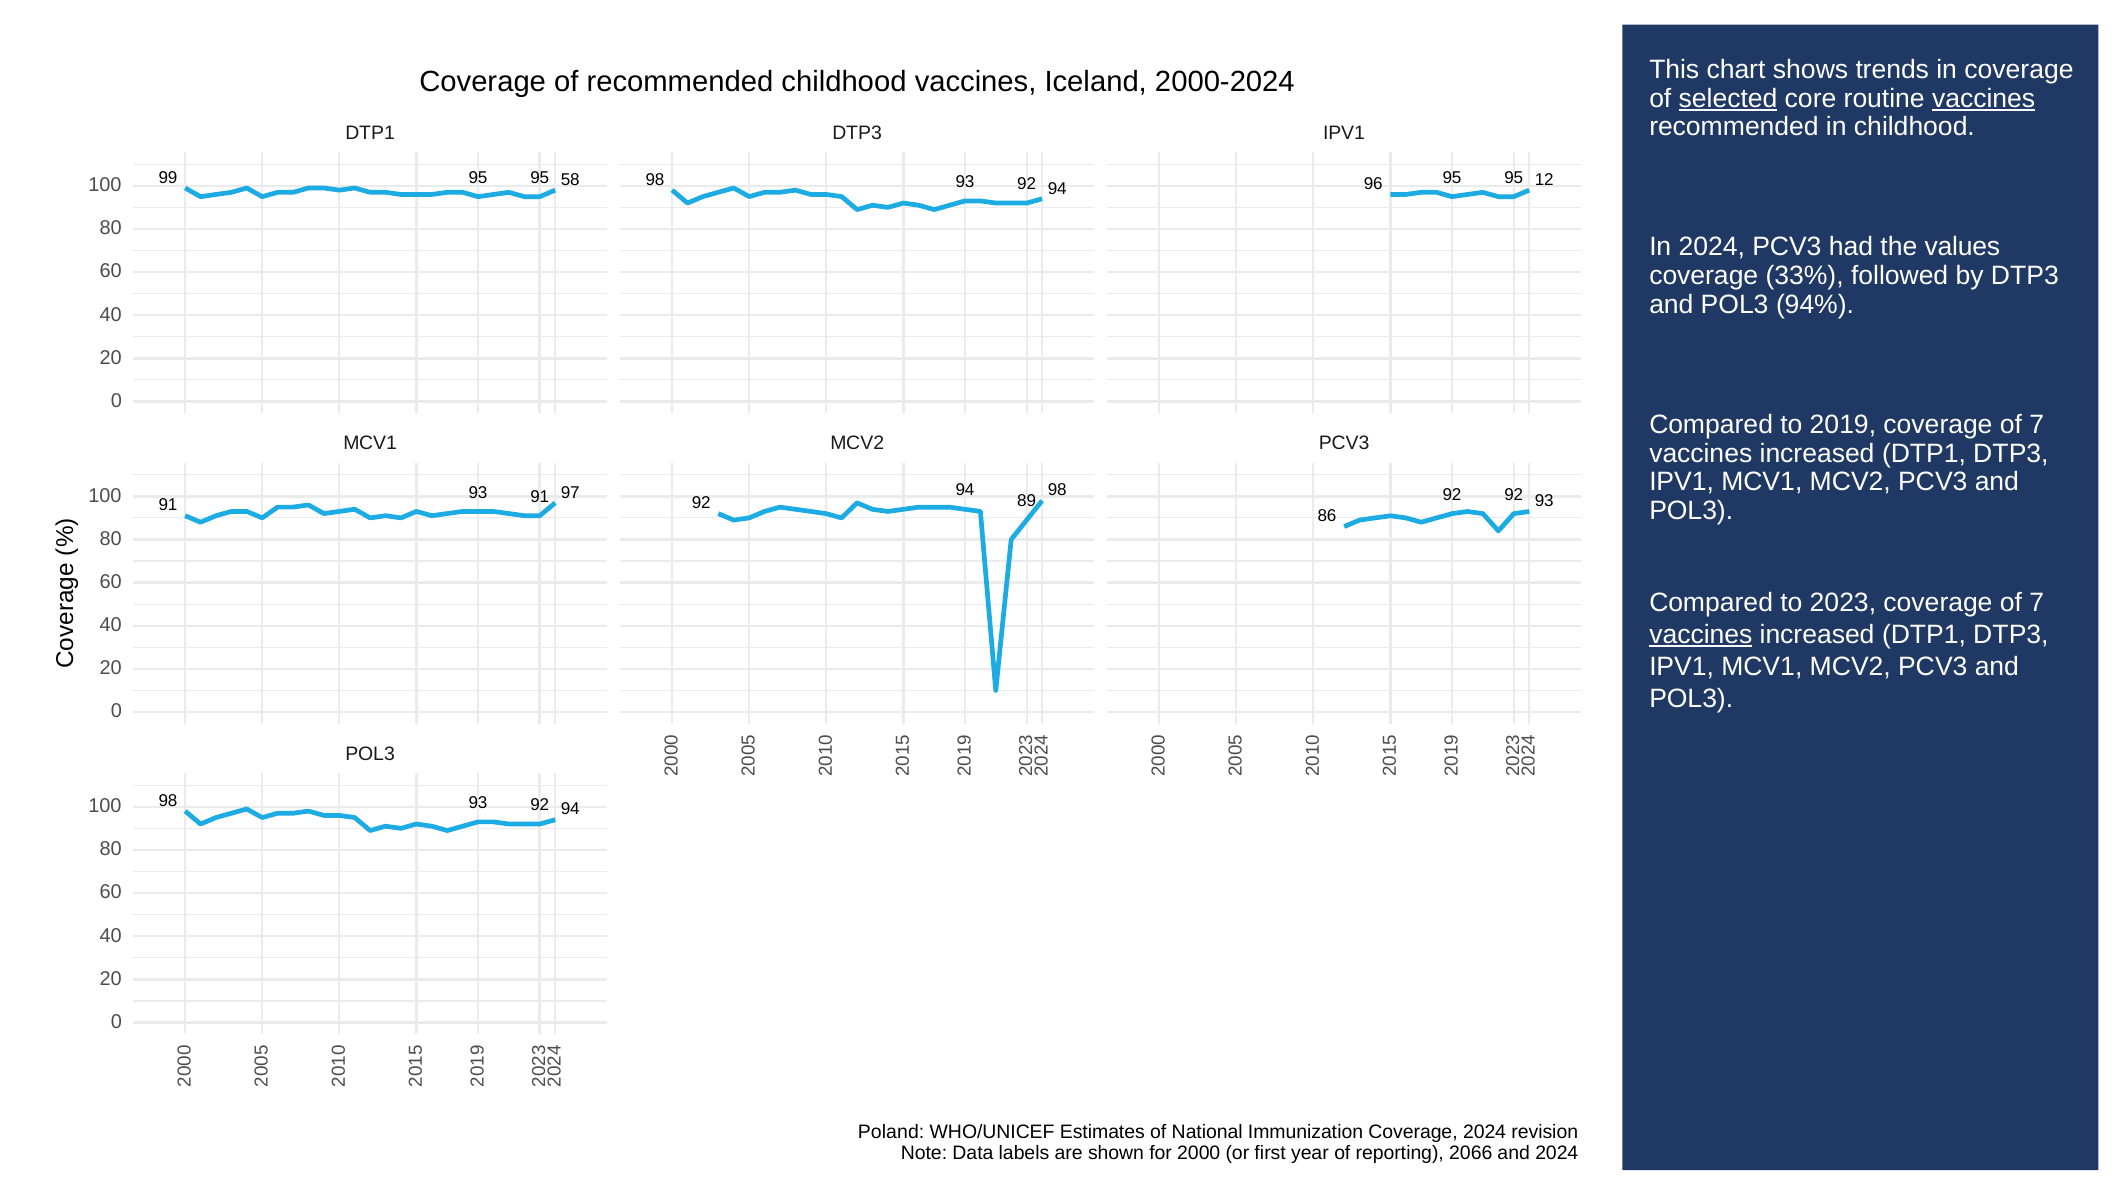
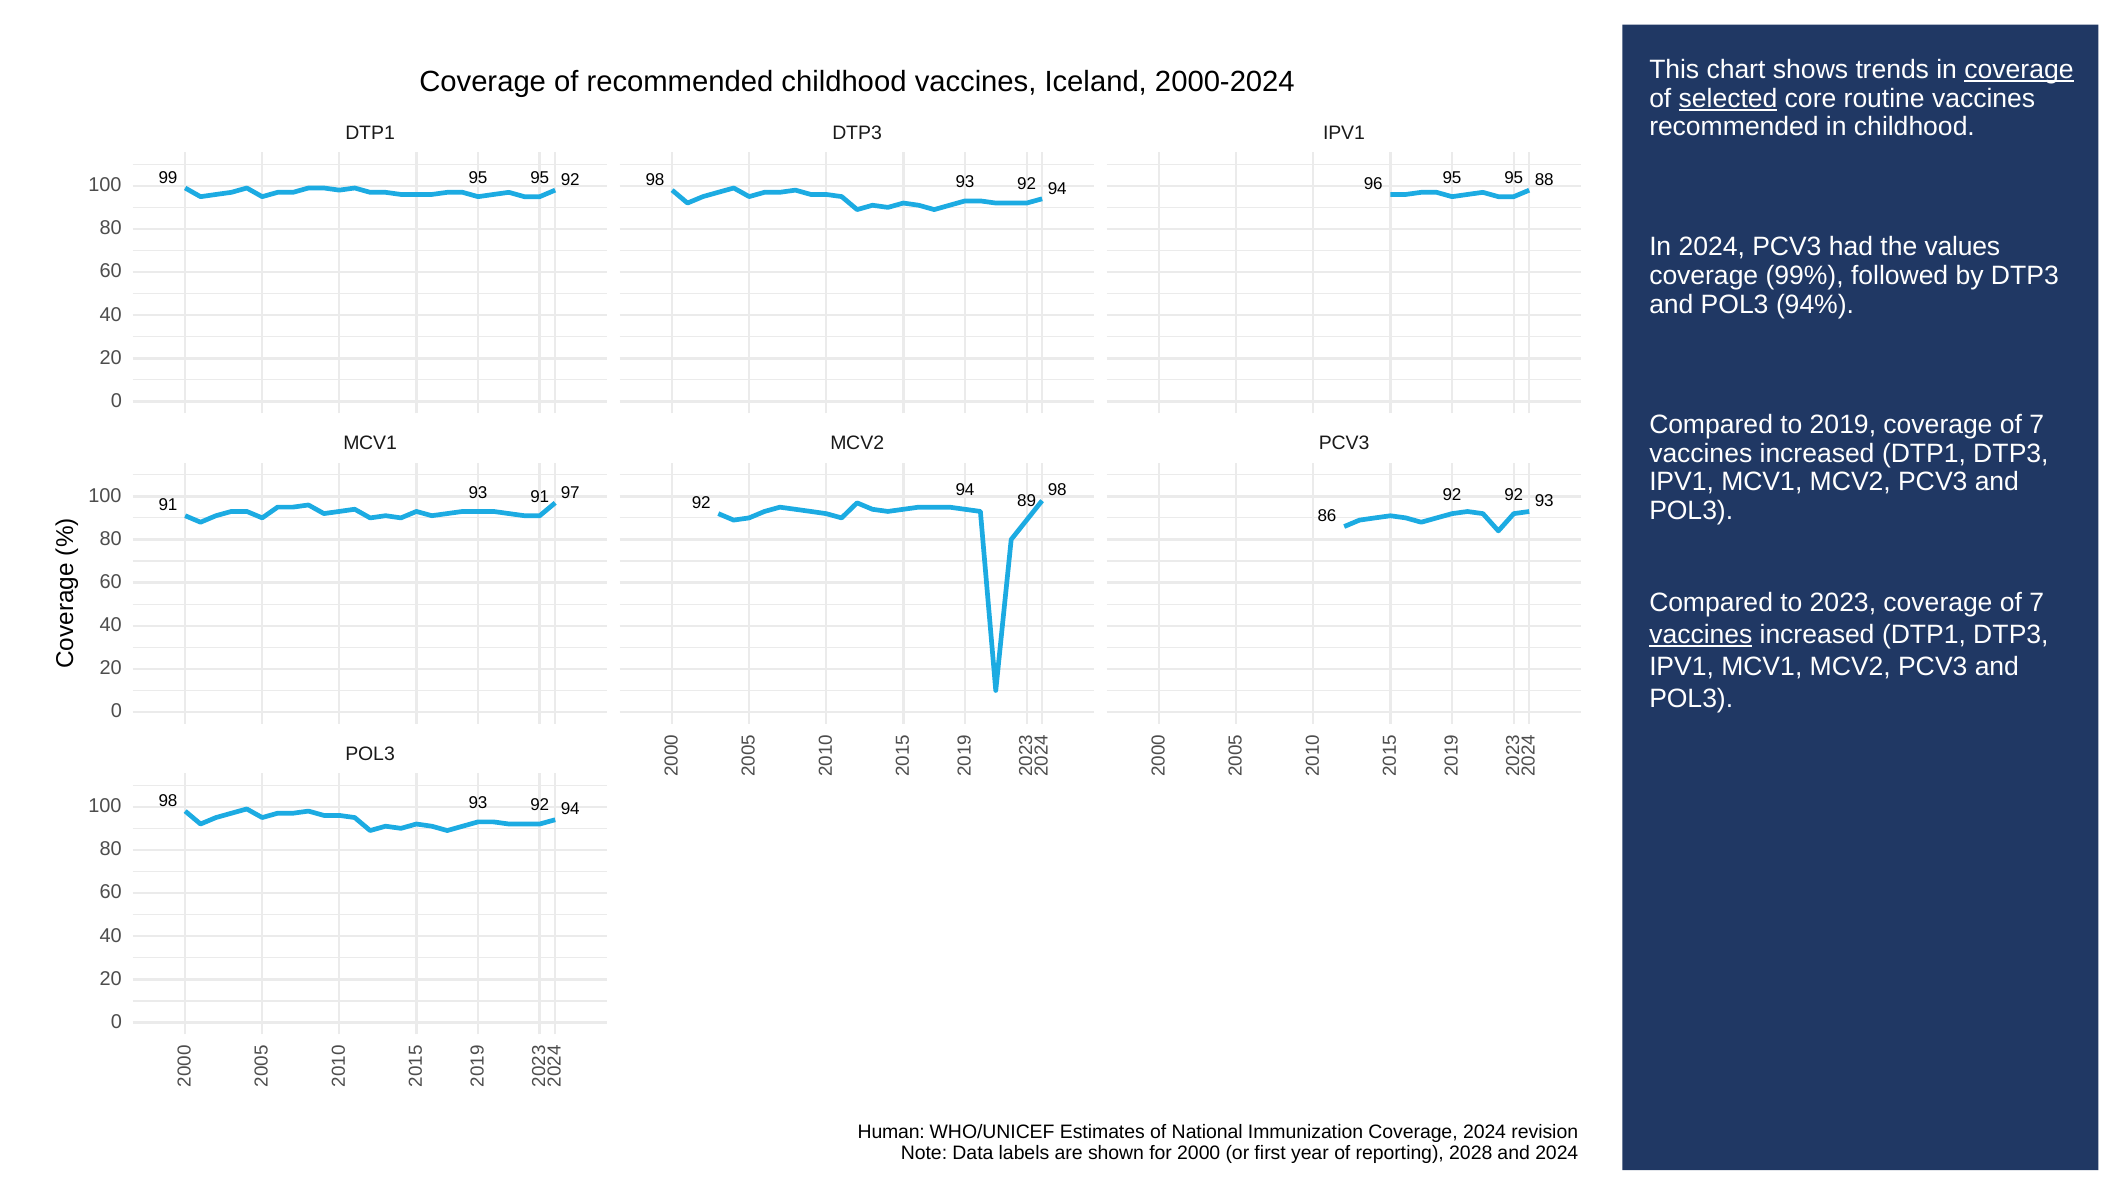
coverage underline: none -> present (2019, 70)
vaccines underline: present -> none (1984, 99)
99 58: 58 -> 92 (570, 180)
12: 12 -> 88 (1544, 180)
33%: 33% -> 99% (1805, 276)
Poland: Poland -> Human (891, 1132)
2066: 2066 -> 2028 (1471, 1153)
